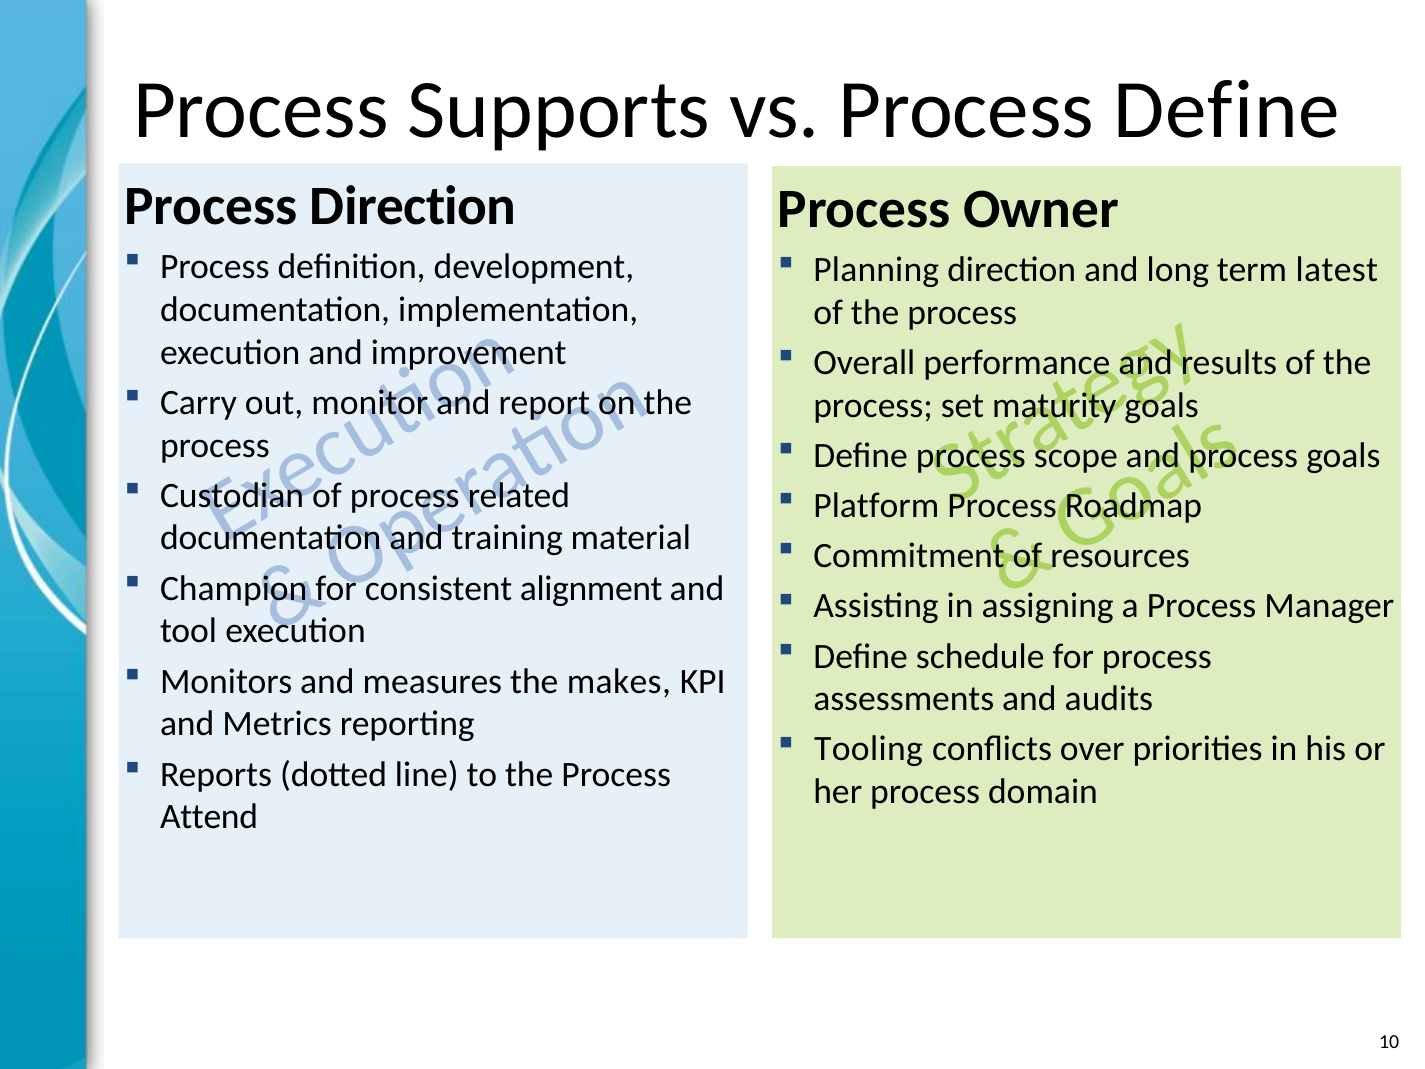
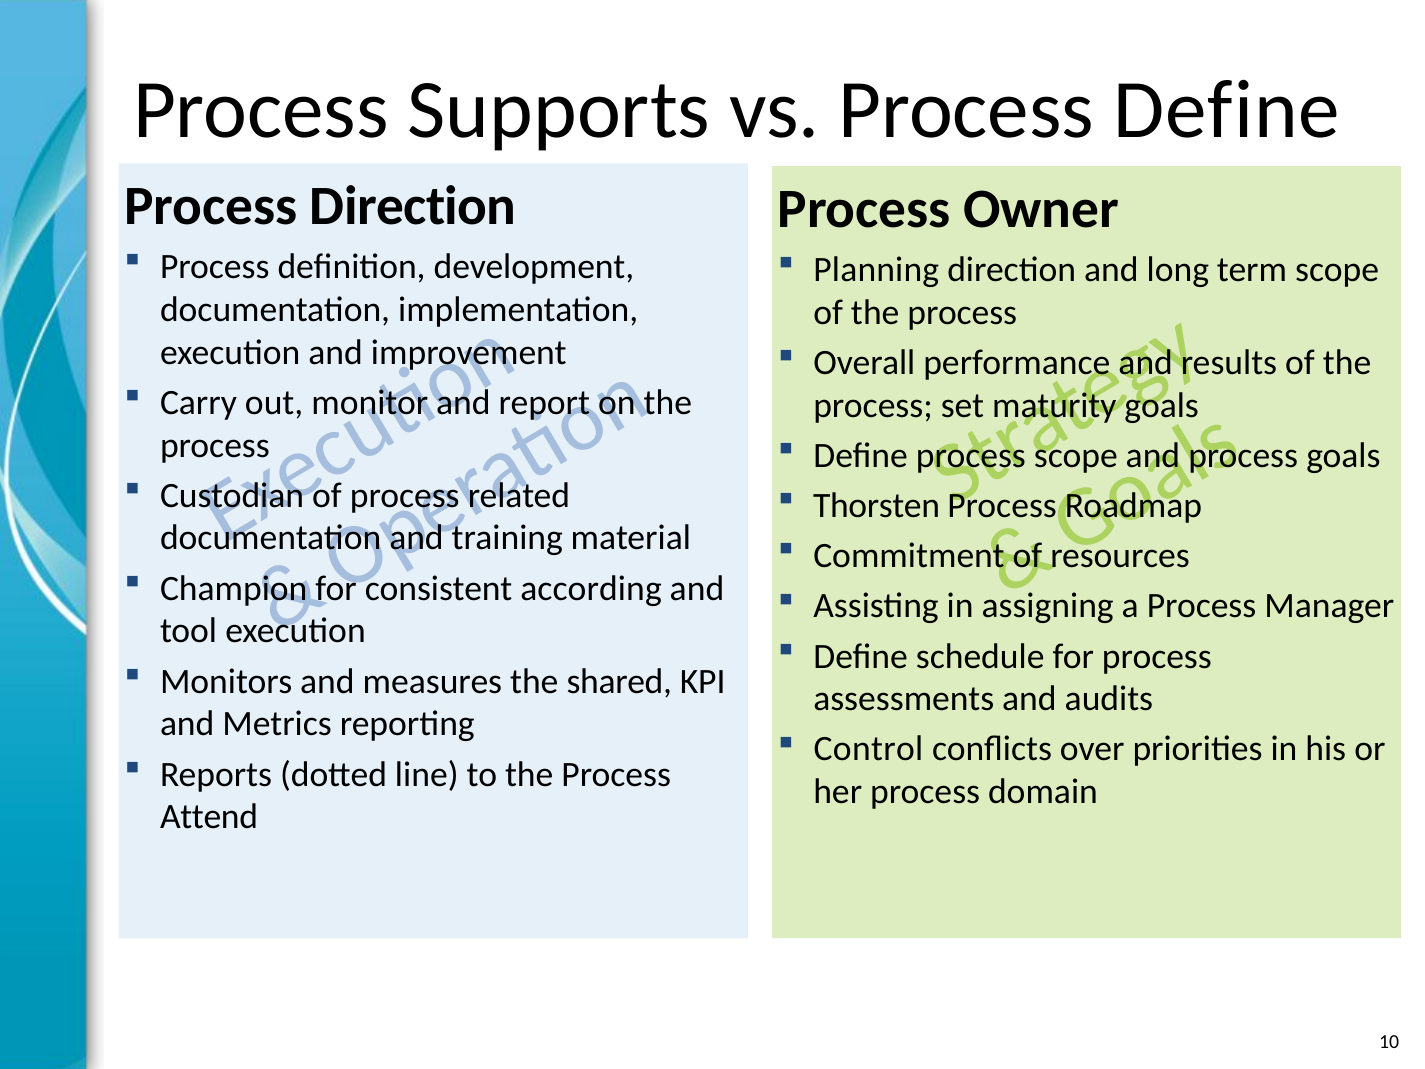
term latest: latest -> scope (1337, 270)
Platform: Platform -> Thorsten (877, 506)
alignment: alignment -> according (591, 588)
makes: makes -> shared (619, 681)
Tooling: Tooling -> Control (868, 749)
